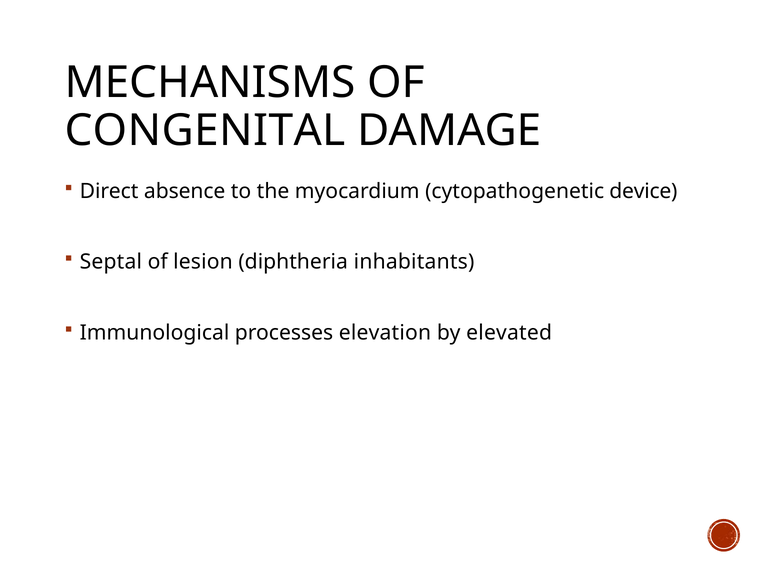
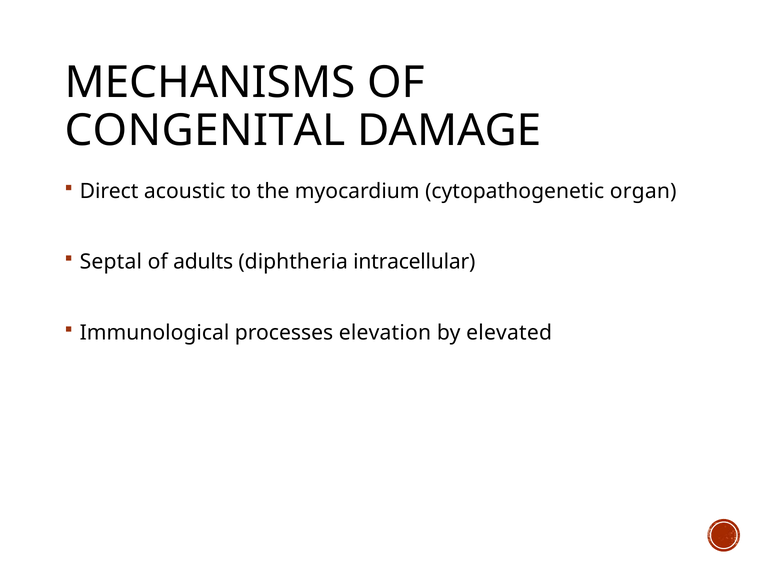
absence: absence -> acoustic (185, 191)
device: device -> organ (643, 191)
lesion: lesion -> adults (203, 262)
inhabitants: inhabitants -> intracellular (414, 262)
